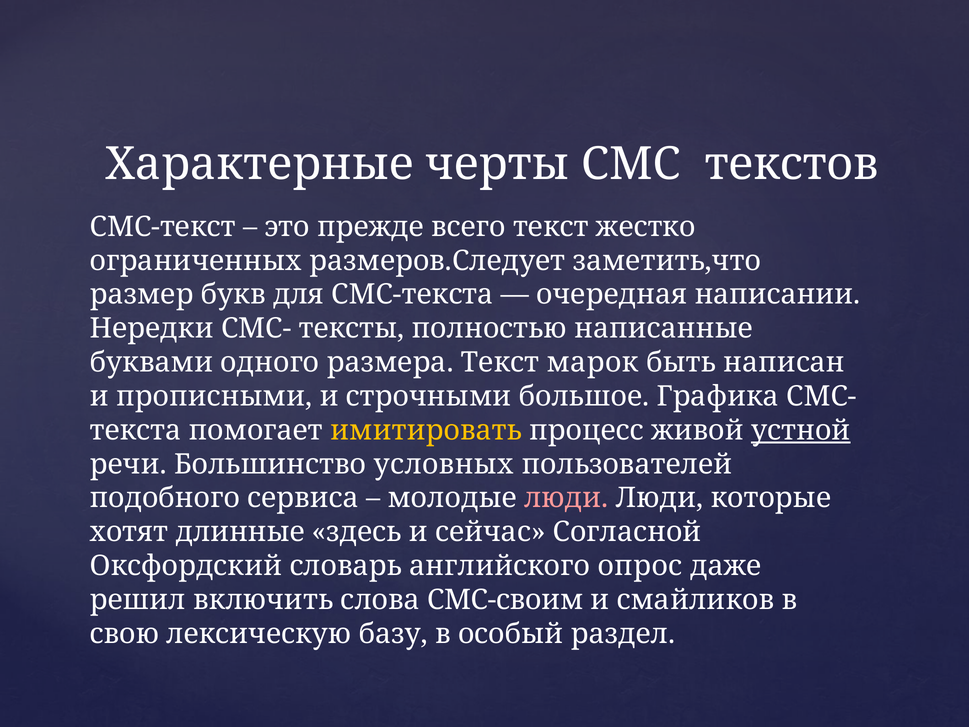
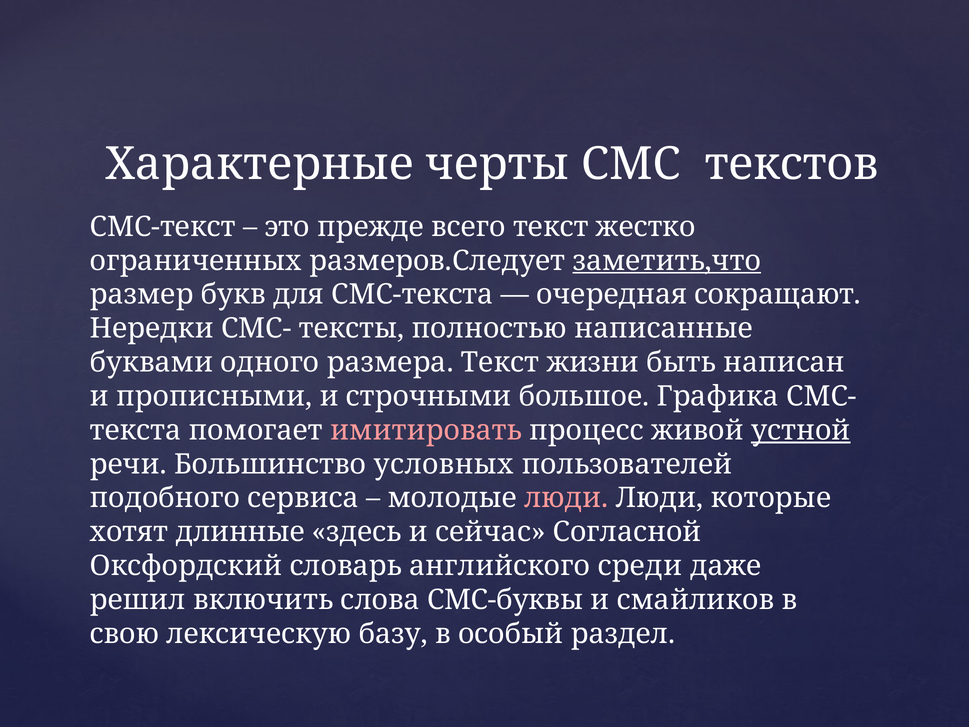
заметить,что underline: none -> present (667, 261)
написании: написании -> сокращают (778, 294)
марок: марок -> жизни (593, 362)
имитировать colour: yellow -> pink (426, 430)
опрос: опрос -> среди (640, 566)
СМС-своим: СМС-своим -> СМС-буквы (505, 600)
